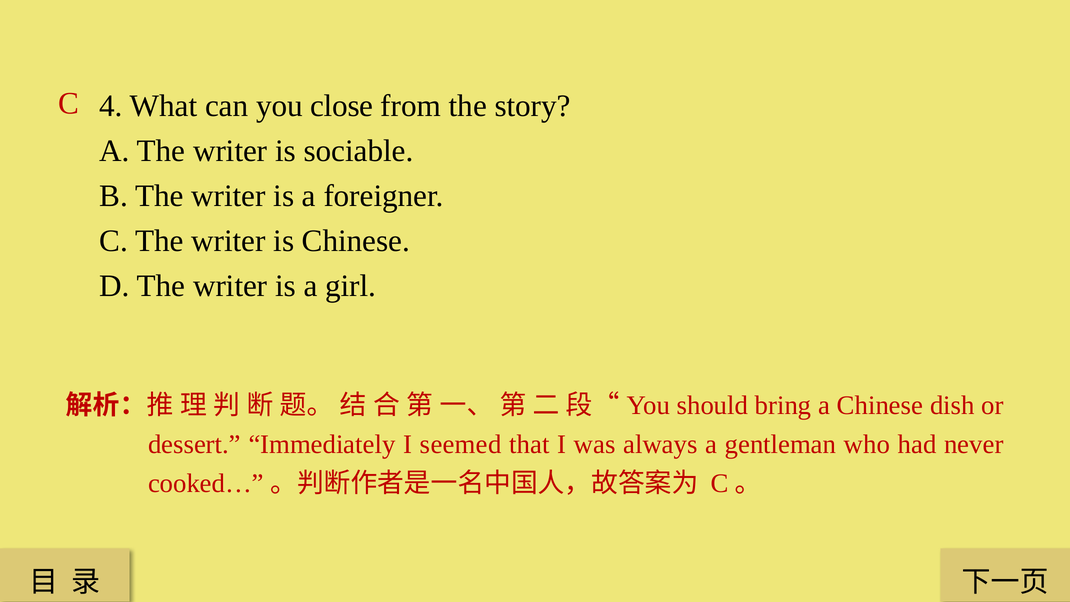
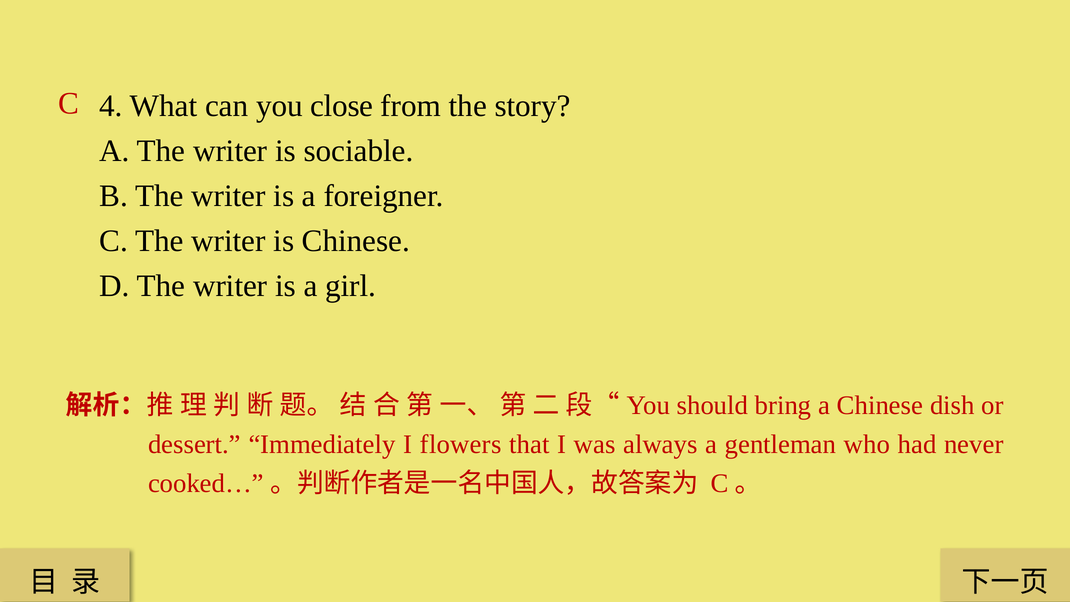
seemed: seemed -> flowers (461, 444)
